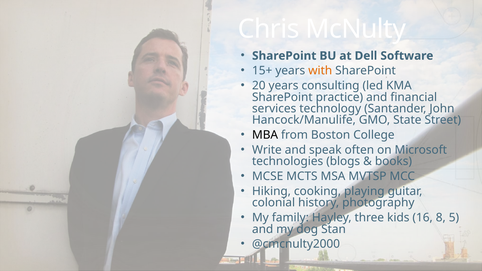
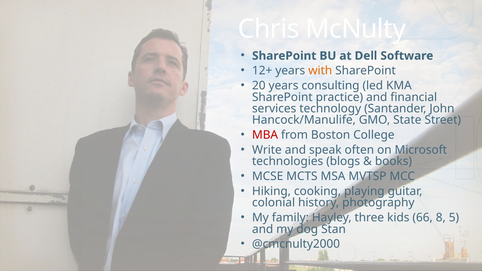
15+: 15+ -> 12+ (262, 71)
MBA colour: black -> red (265, 135)
16: 16 -> 66 (423, 218)
